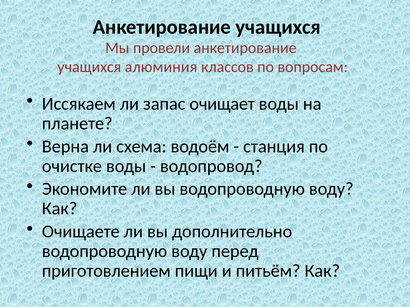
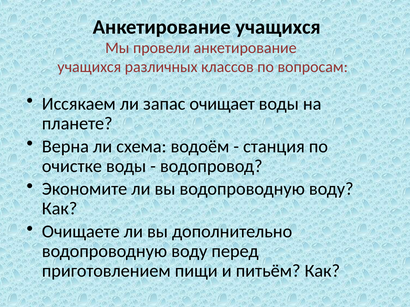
алюминия: алюминия -> различных (161, 67)
